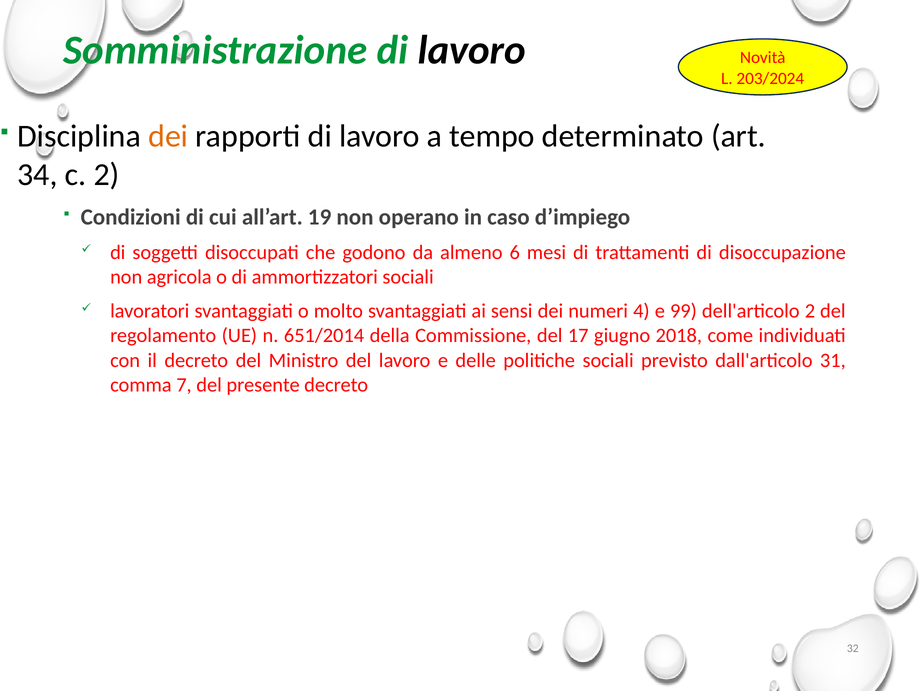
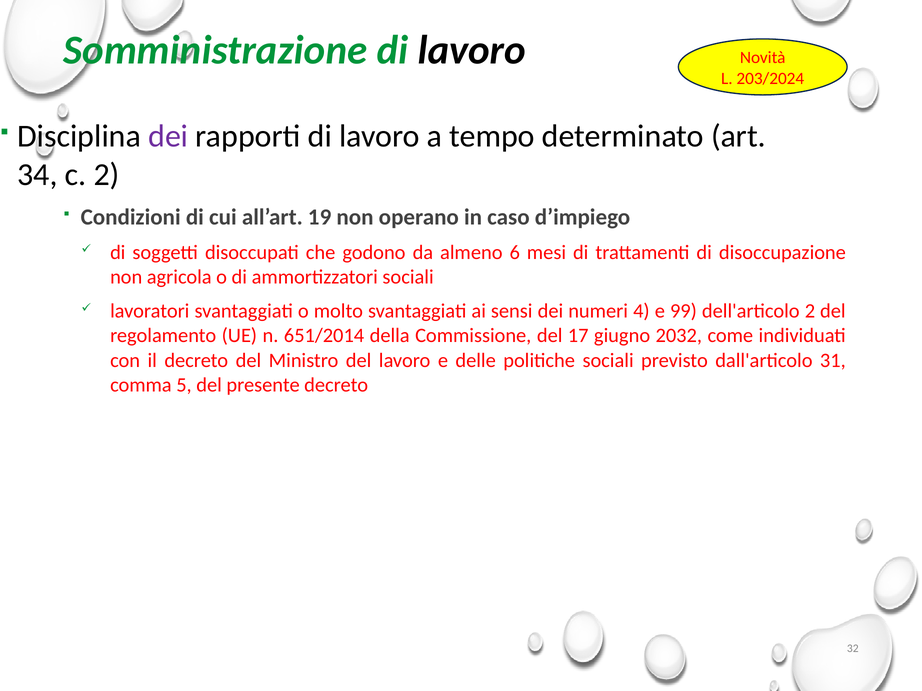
dei colour: orange -> purple (168, 136)
2018: 2018 -> 2032 (679, 336)
7: 7 -> 5 (184, 385)
